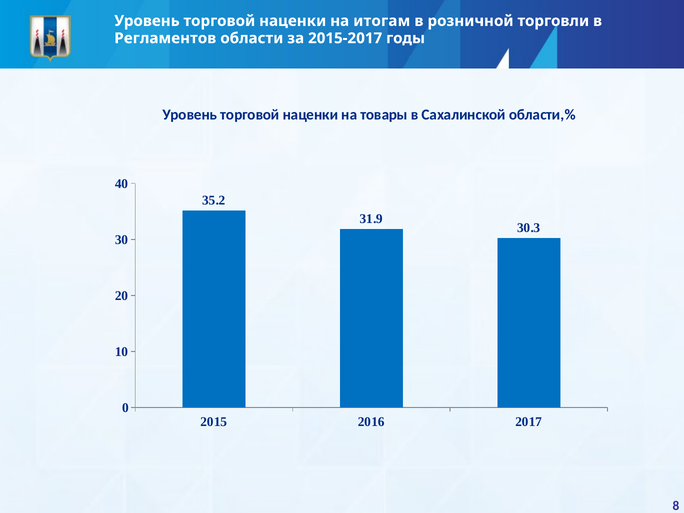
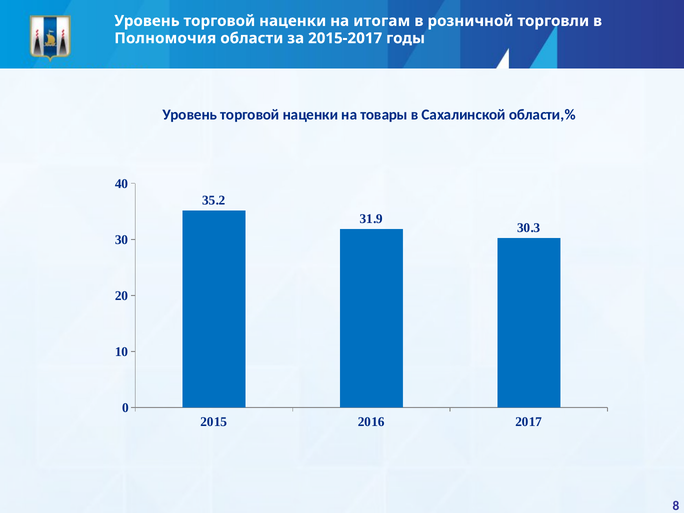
Регламентов: Регламентов -> Полномочия (165, 38)
